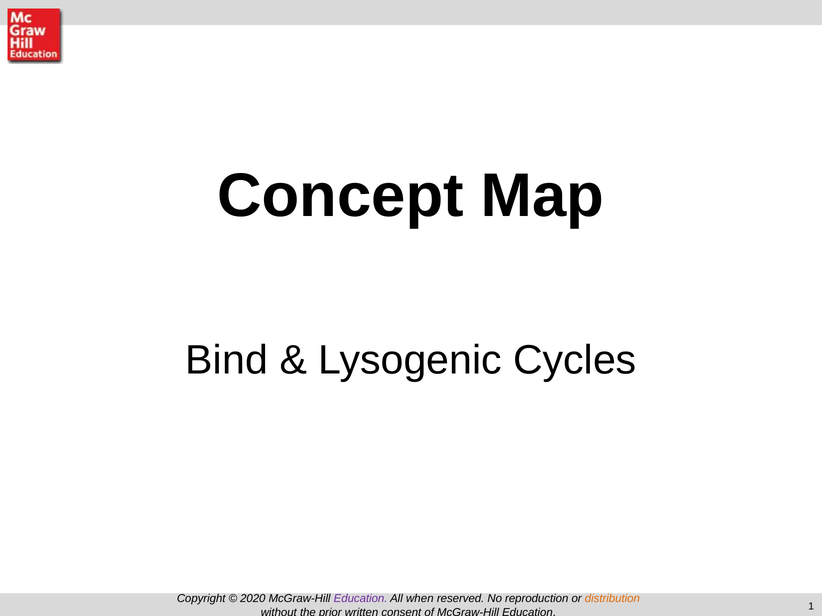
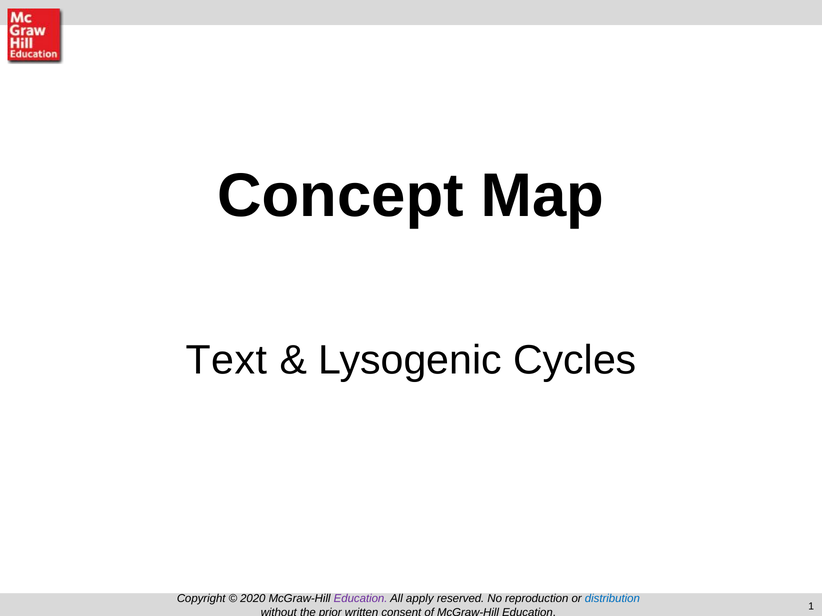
Bind: Bind -> Text (226, 360)
when: when -> apply (420, 599)
distribution colour: orange -> blue (612, 599)
